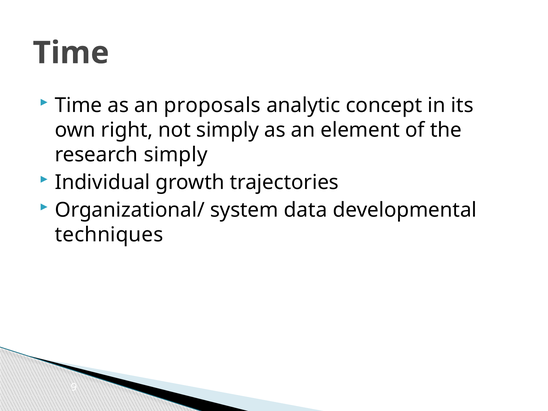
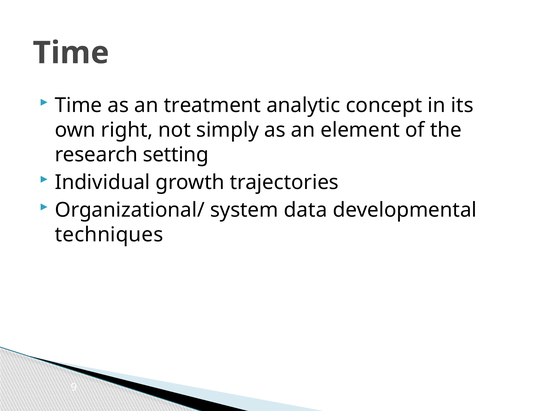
proposals: proposals -> treatment (212, 105)
research simply: simply -> setting (176, 155)
